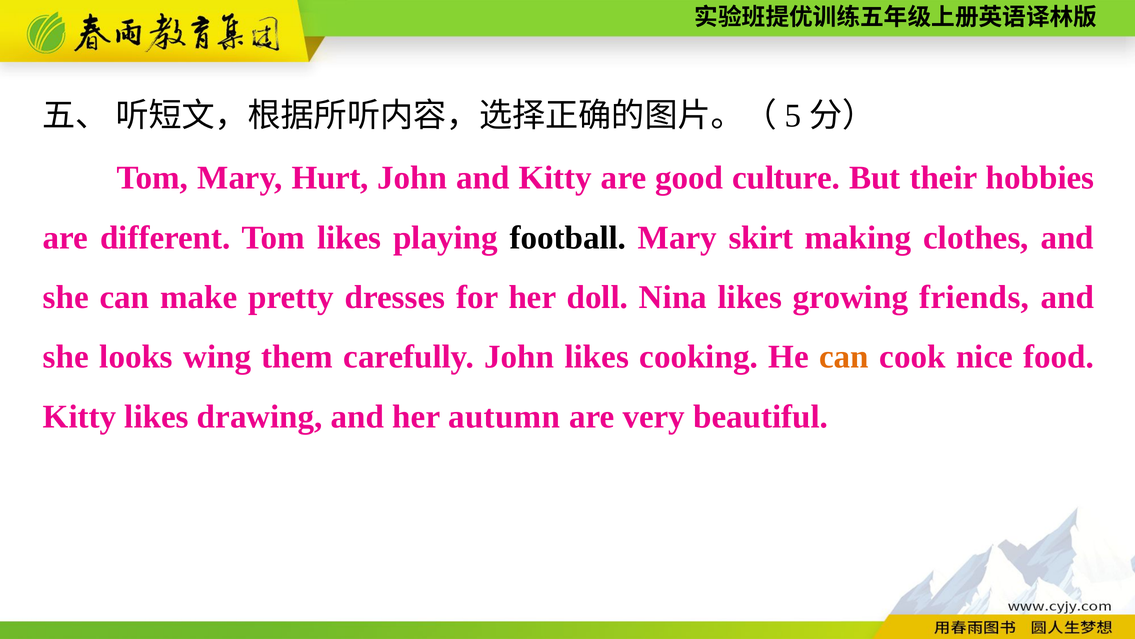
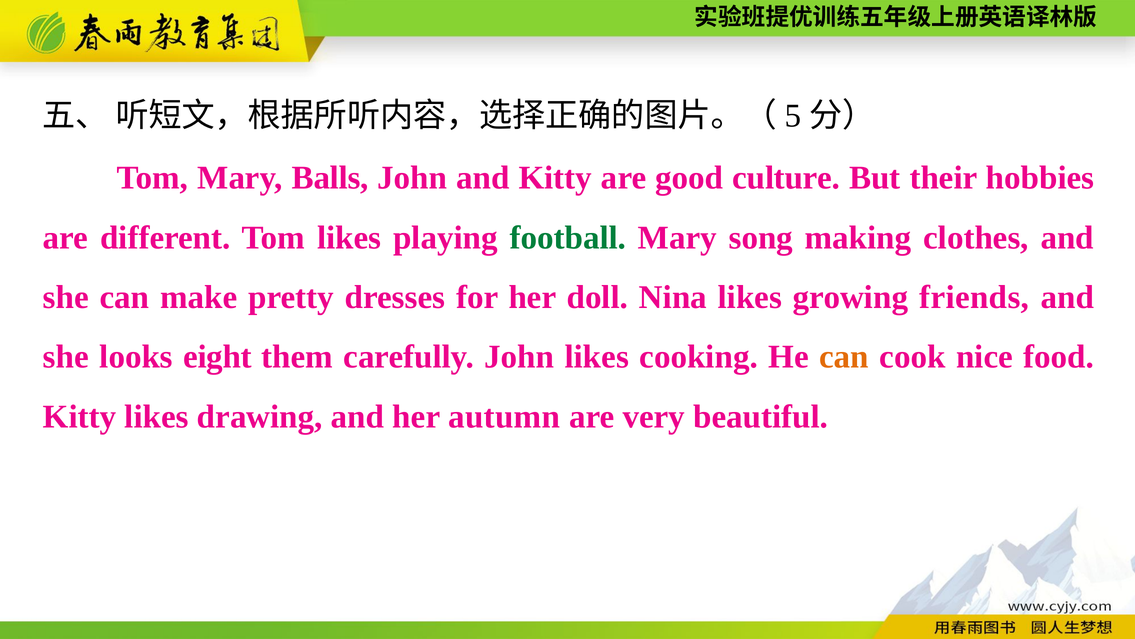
Hurt: Hurt -> Balls (330, 178)
football colour: black -> green (568, 237)
skirt: skirt -> song (761, 237)
wing: wing -> eight (218, 357)
